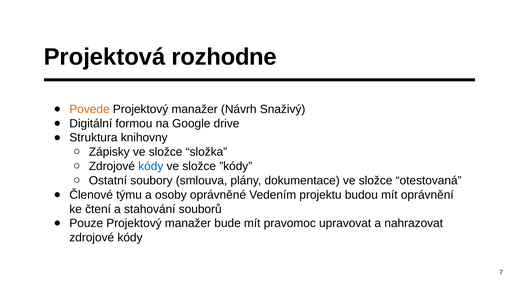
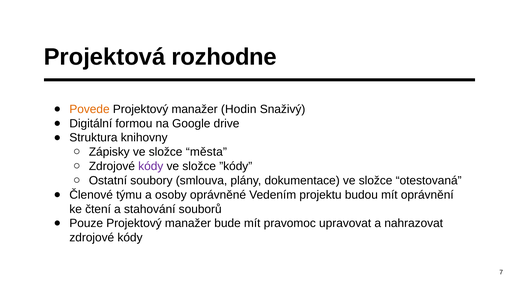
Návrh: Návrh -> Hodin (239, 109)
složka: složka -> města (206, 152)
kódy colour: blue -> purple (151, 166)
